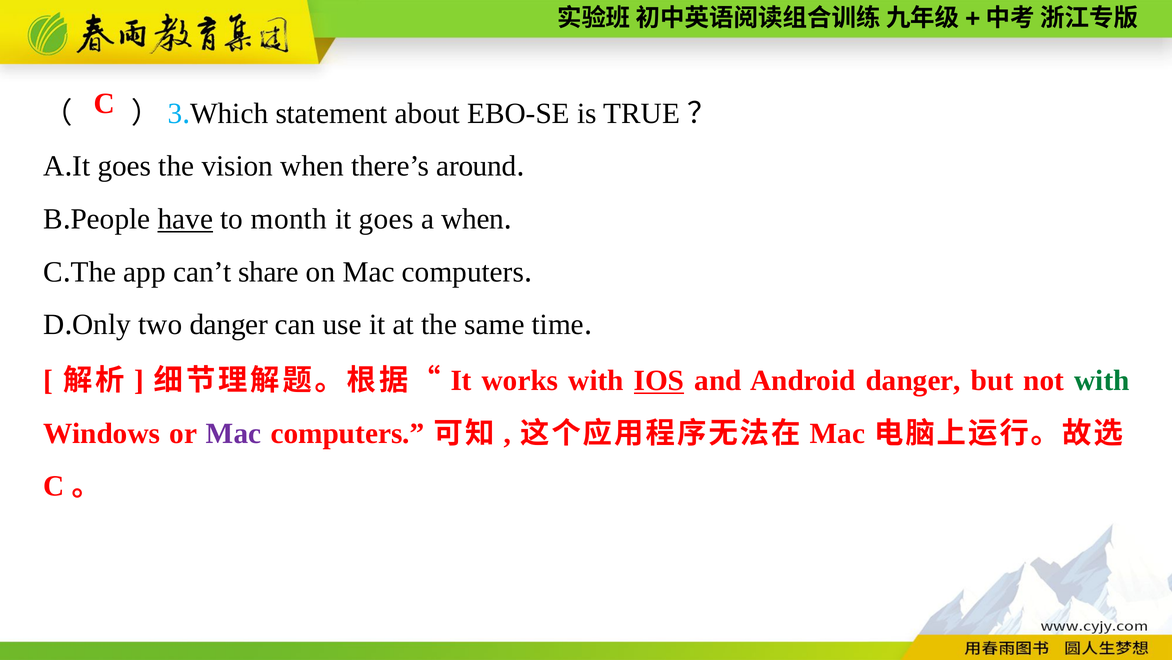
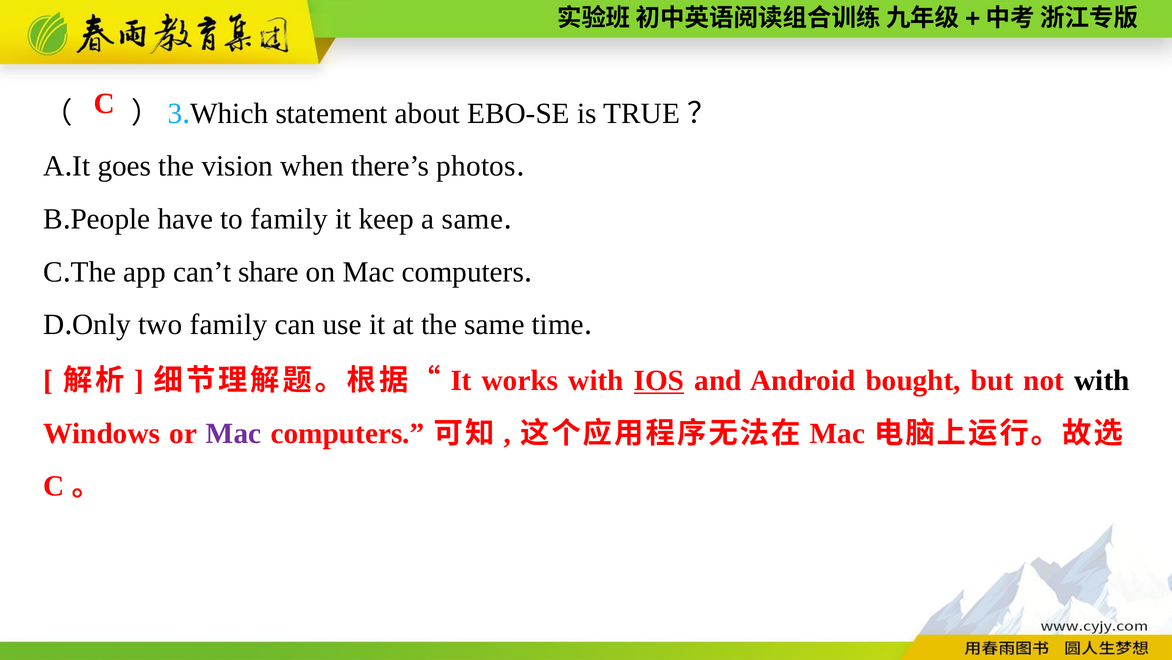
around: around -> photos (476, 166)
have underline: present -> none (185, 219)
to month: month -> family (289, 219)
goes: goes -> keep (386, 219)
a when: when -> same (472, 219)
two danger: danger -> family (228, 324)
Android danger: danger -> bought (913, 380)
with colour: green -> black (1102, 380)
